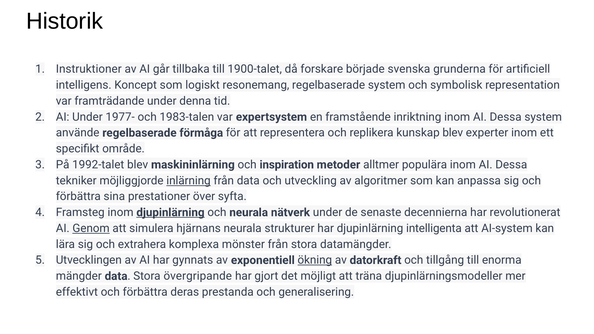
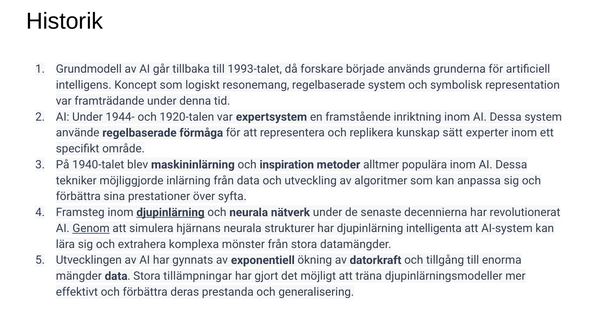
Instruktioner: Instruktioner -> Grundmodell (89, 69)
1900-talet: 1900-talet -> 1993-talet (255, 69)
svenska: svenska -> används (409, 69)
1977-: 1977- -> 1944- (120, 117)
1983-talen: 1983-talen -> 1920-talen (187, 117)
kunskap blev: blev -> sätt (453, 133)
1992-talet: 1992-talet -> 1940-talet (98, 165)
inlärning underline: present -> none (188, 181)
ökning underline: present -> none (315, 260)
övergripande: övergripande -> tillämpningar (198, 276)
